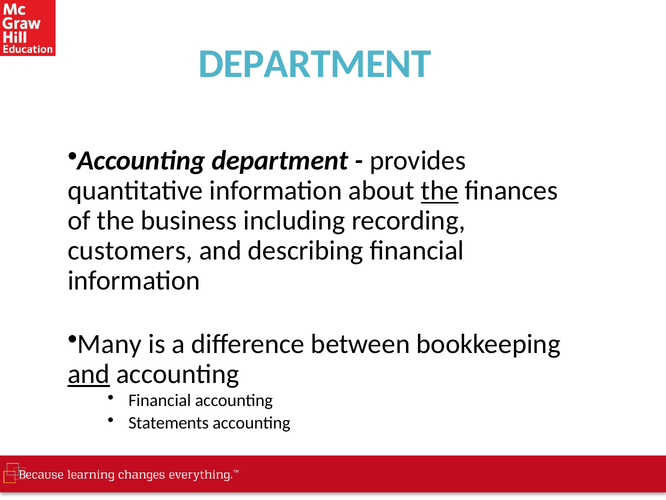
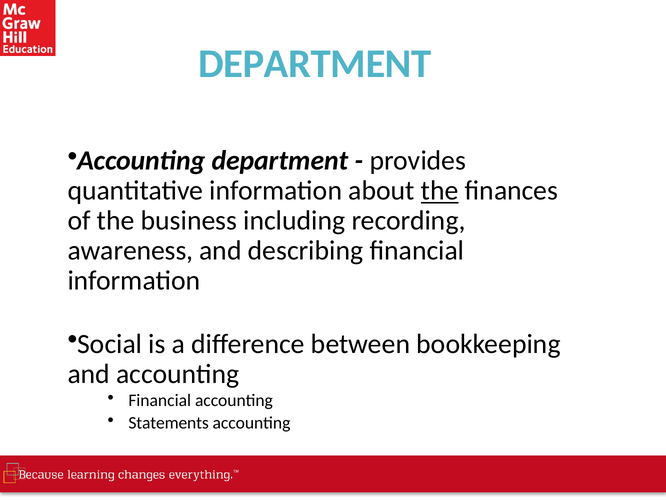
customers: customers -> awareness (130, 251)
Many: Many -> Social (110, 344)
and underline: present -> none (89, 374)
